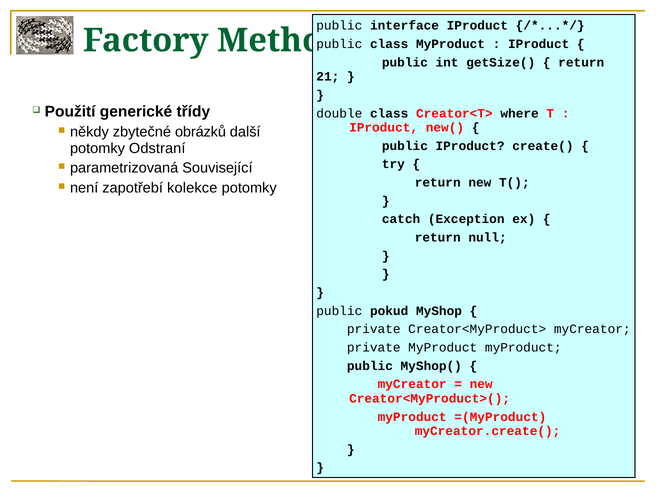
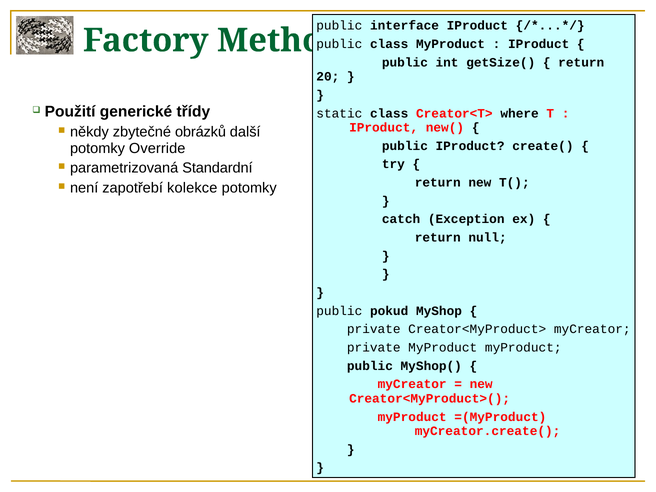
21: 21 -> 20 (328, 77)
double: double -> static (339, 113)
Odstraní: Odstraní -> Override (157, 148)
Související: Související -> Standardní (217, 168)
